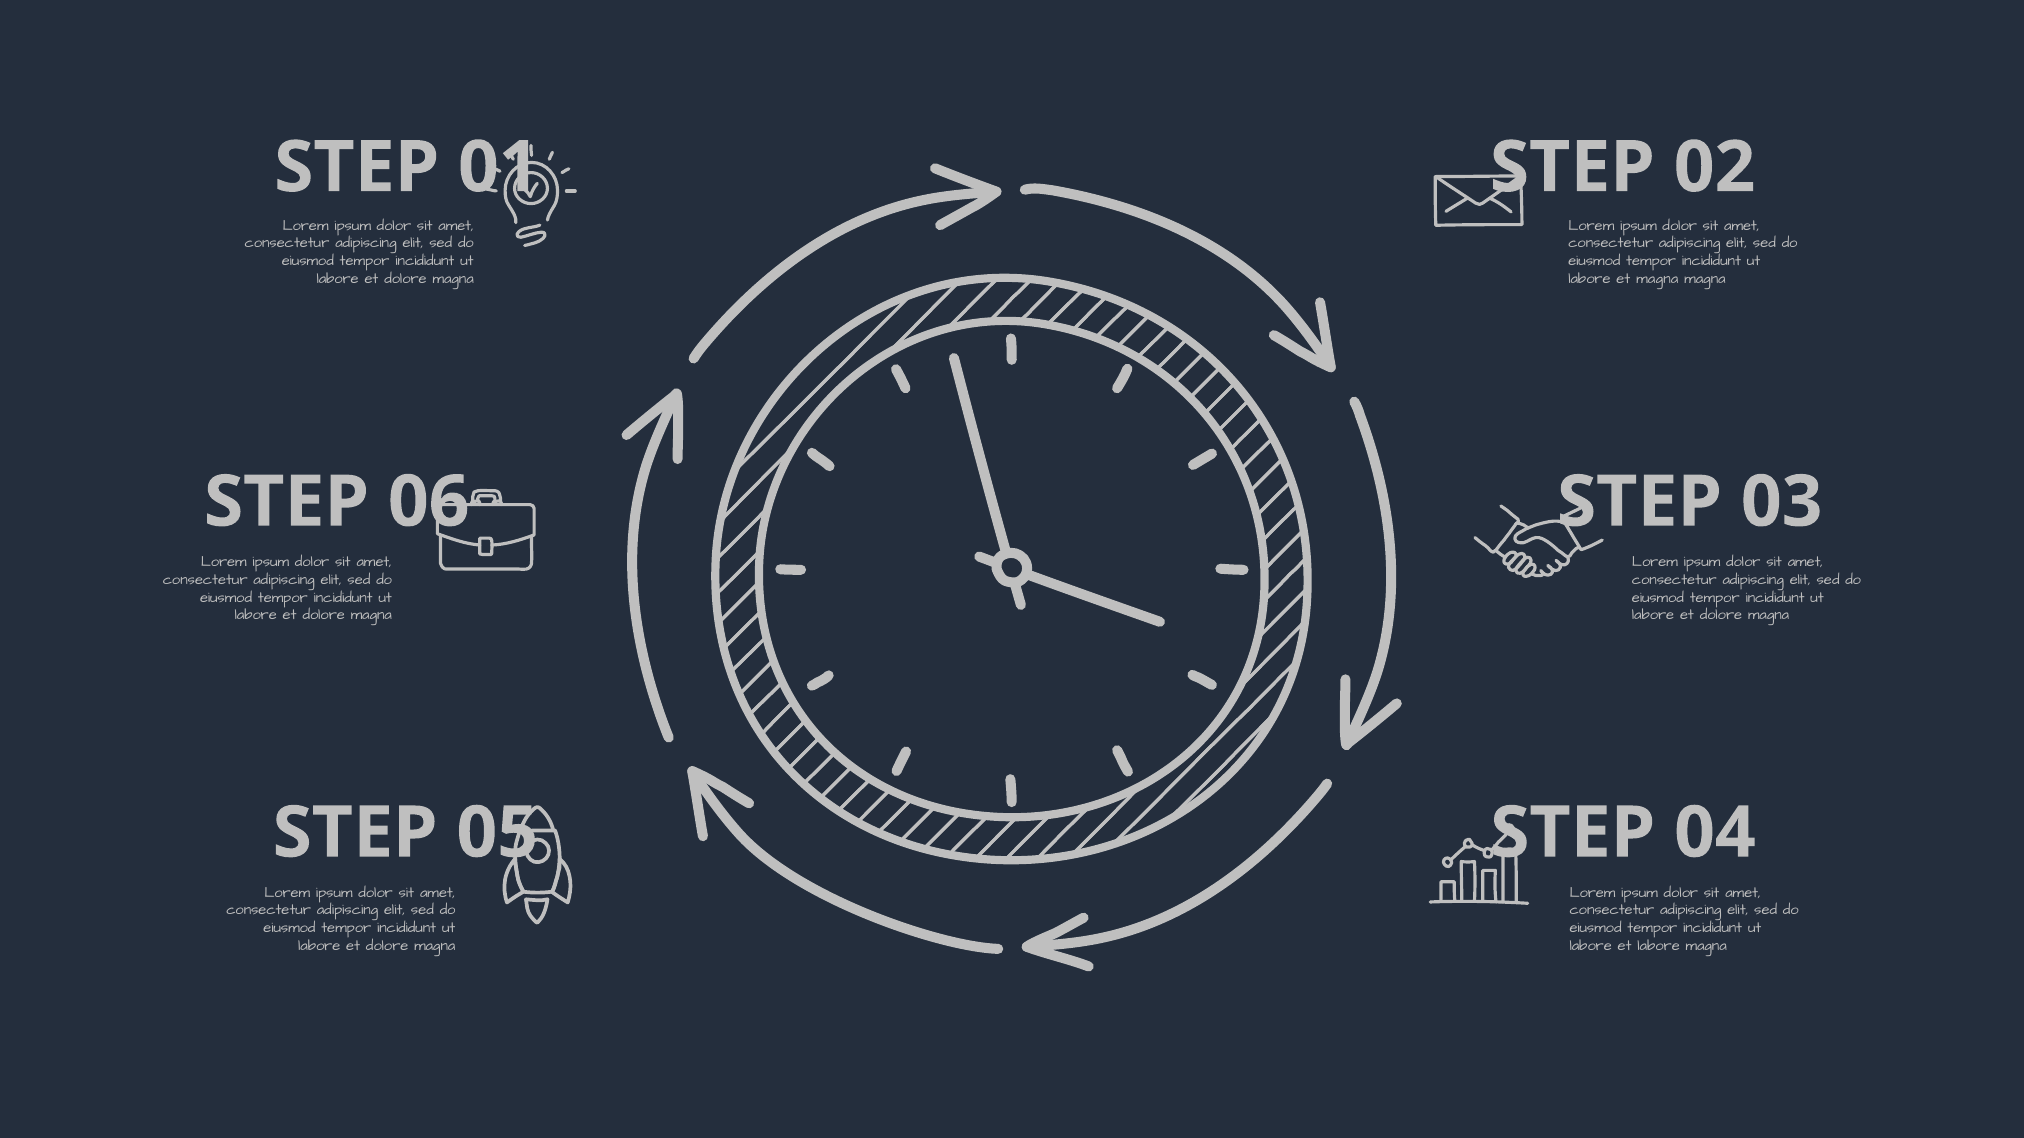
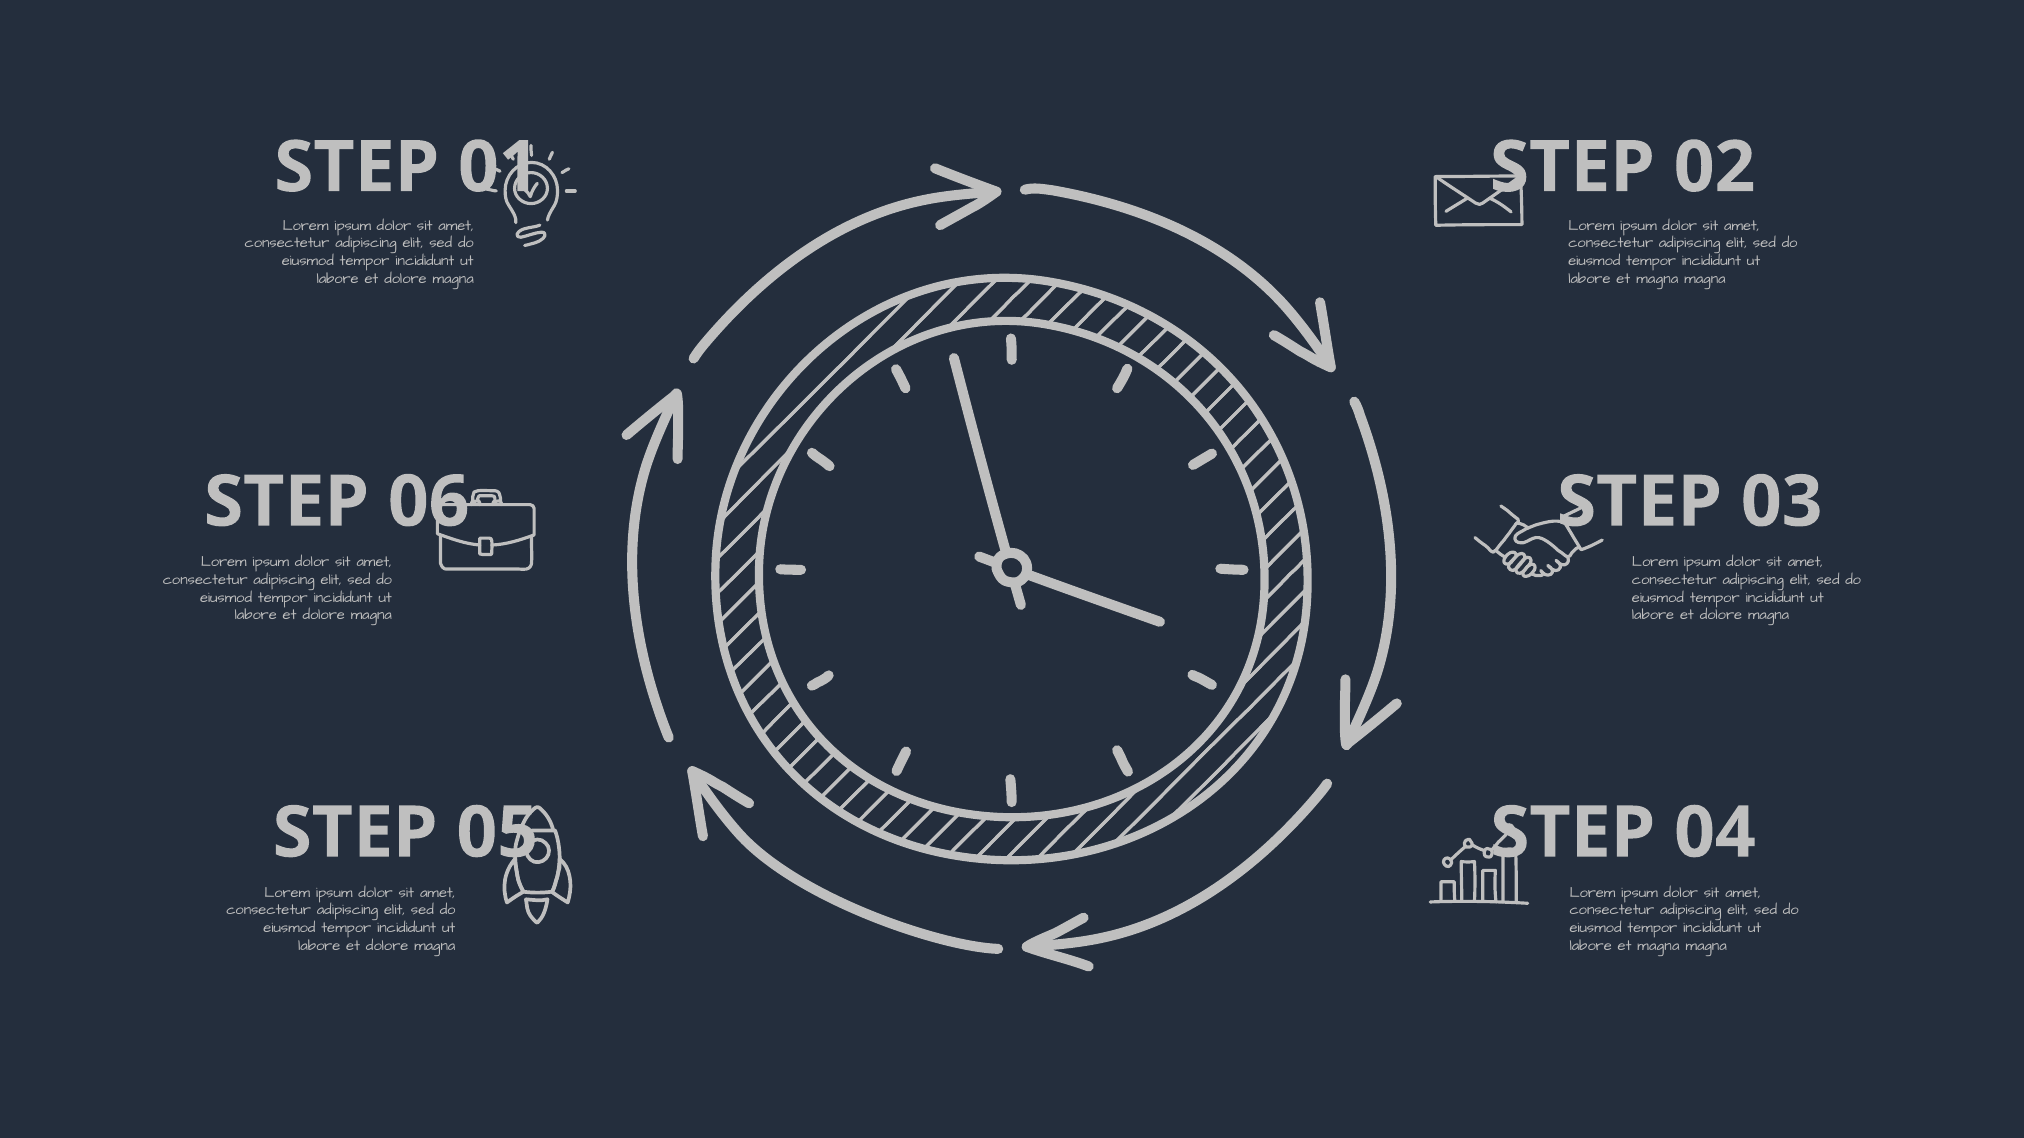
labore: labore -> magna (1658, 946)
